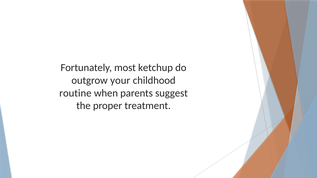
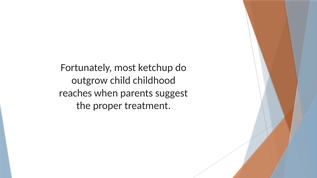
your: your -> child (120, 81)
routine: routine -> reaches (75, 93)
